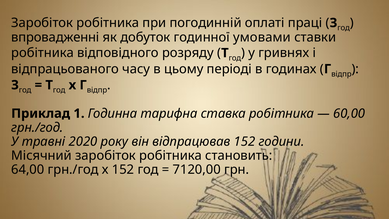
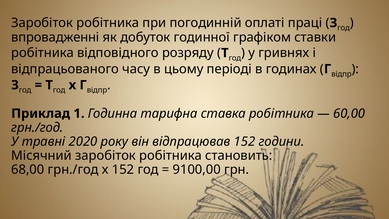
умовами: умовами -> графіком (262, 37)
64,00: 64,00 -> 68,00 (28, 169)
7120,00: 7120,00 -> 9100,00 (197, 169)
